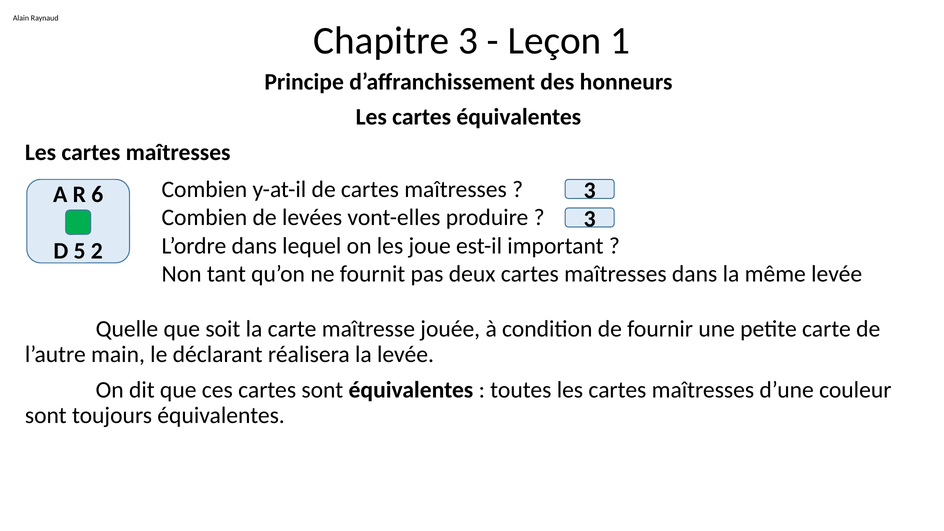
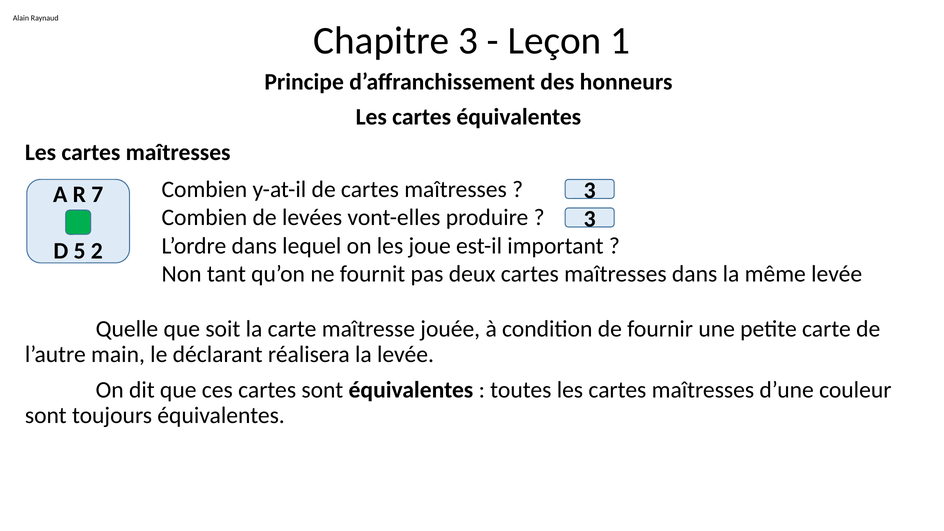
6: 6 -> 7 (97, 194)
